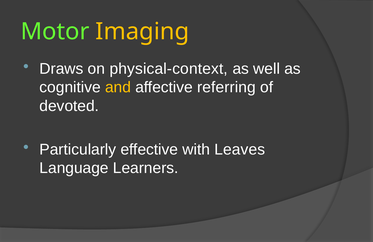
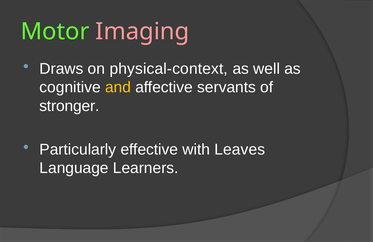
Imaging colour: yellow -> pink (142, 32)
referring: referring -> servants (227, 88)
devoted: devoted -> stronger (69, 106)
